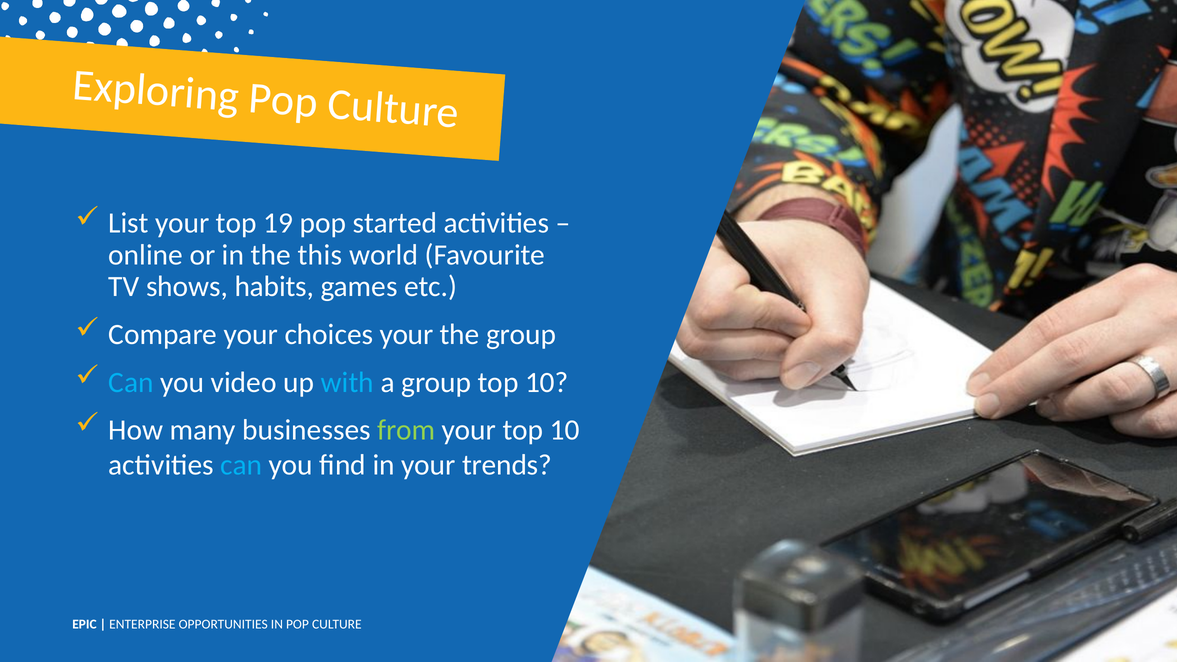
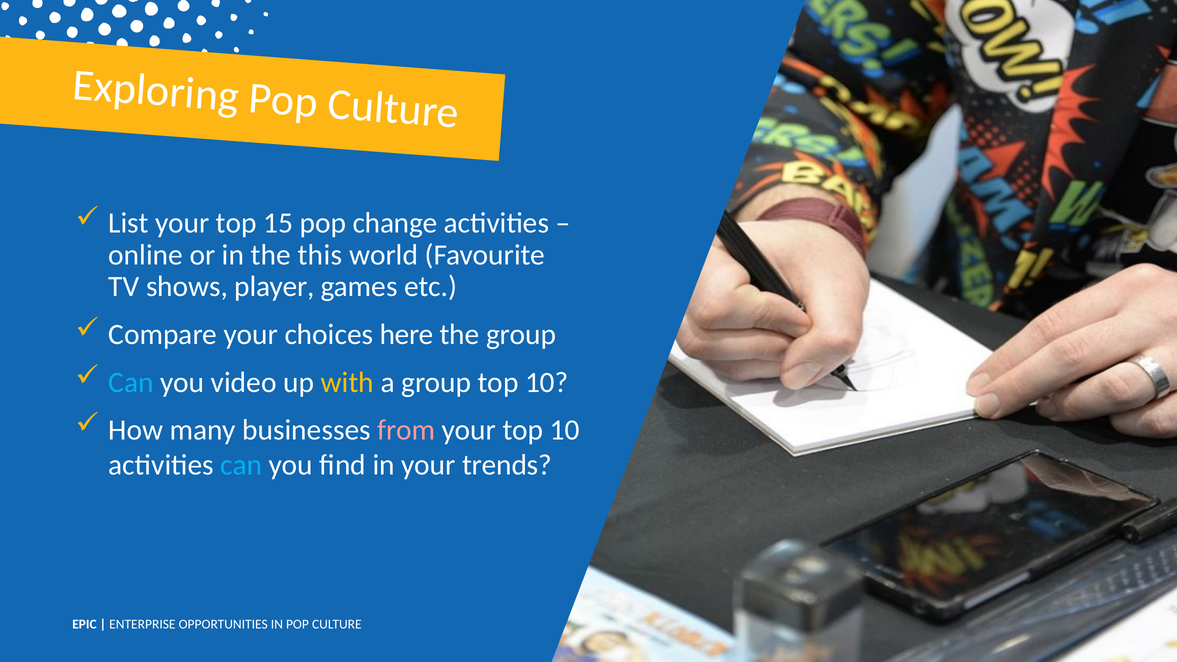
19: 19 -> 15 (278, 223)
started: started -> change (395, 223)
habits: habits -> player (274, 287)
choices your: your -> here (407, 335)
with colour: light blue -> yellow (347, 382)
from colour: light green -> pink (406, 430)
